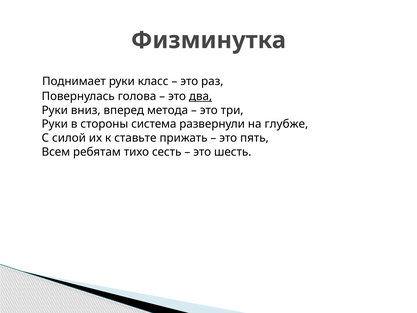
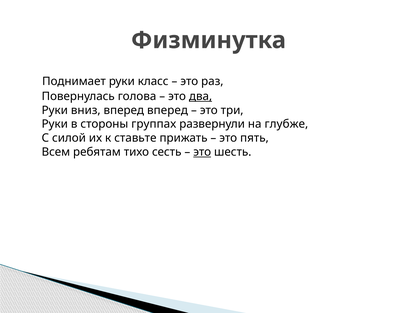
вперед метода: метода -> вперед (167, 110)
система: система -> группах (154, 124)
это underline: none -> present (202, 152)
